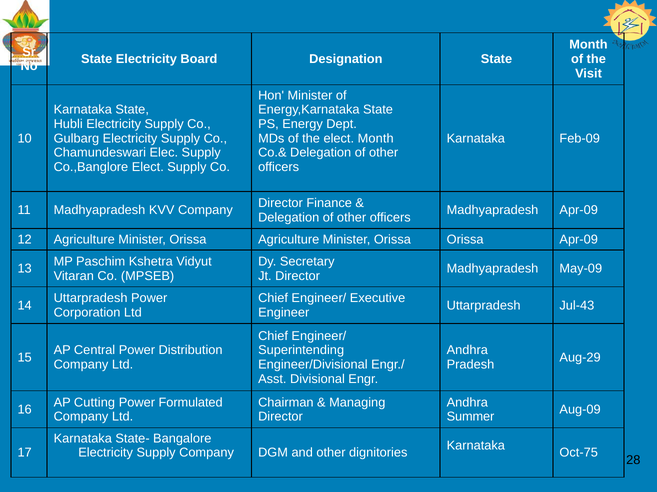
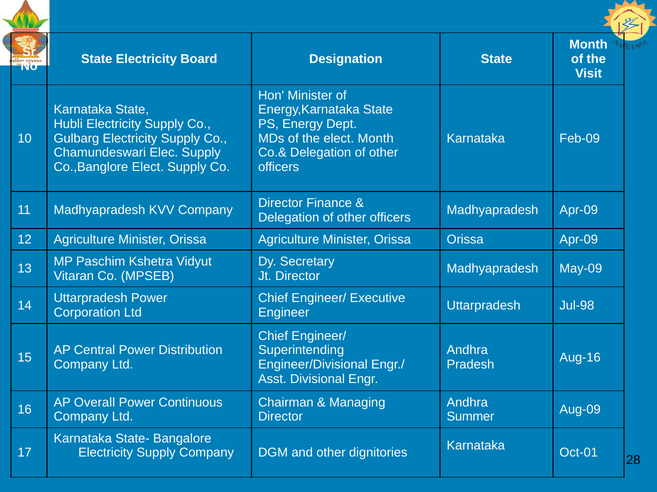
Jul-43: Jul-43 -> Jul-98 (577, 306)
Aug-29: Aug-29 -> Aug-16 (580, 358)
Cutting: Cutting -> Overall (95, 403)
Formulated: Formulated -> Continuous (191, 403)
Oct-75: Oct-75 -> Oct-01 (579, 453)
